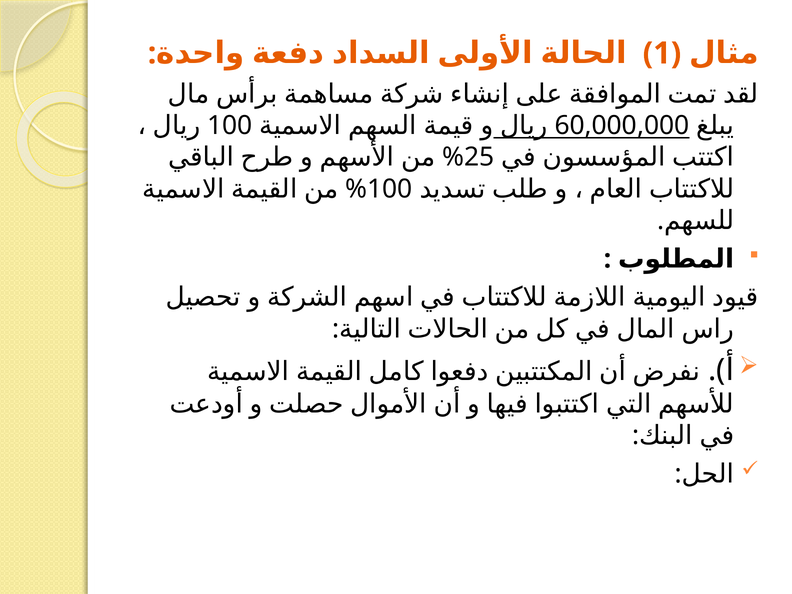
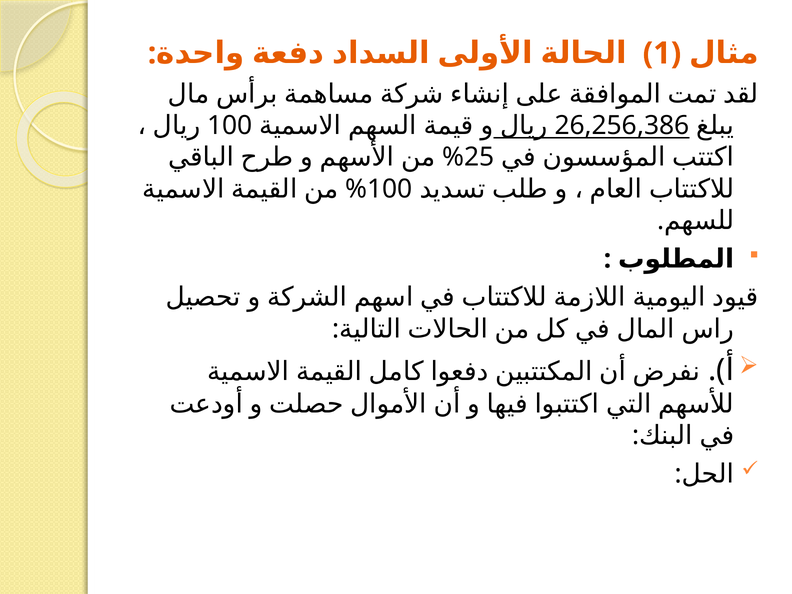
60,000,000: 60,000,000 -> 26,256,386 (622, 126)
